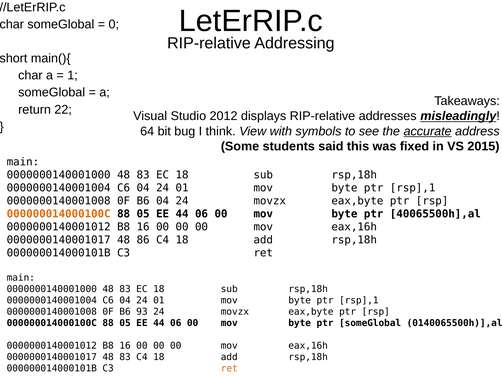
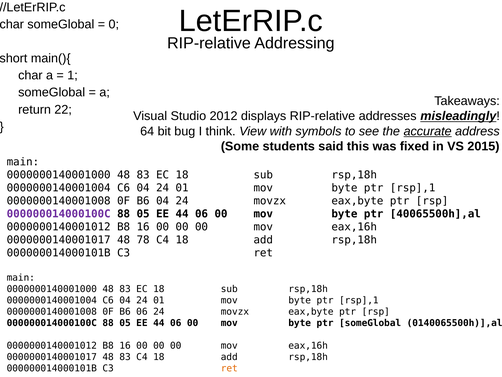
000000014000100C colour: orange -> purple (59, 214)
86: 86 -> 78 (143, 240)
B6 93: 93 -> 06 (142, 311)
